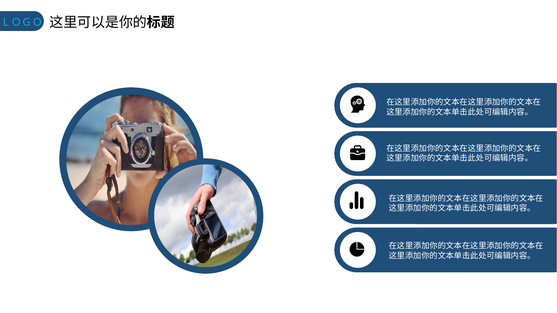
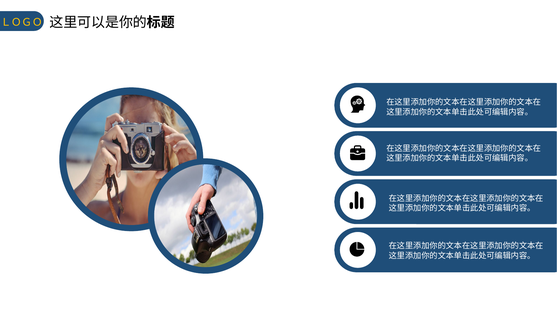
ＬＯＧＯ colour: light blue -> yellow (22, 22)
